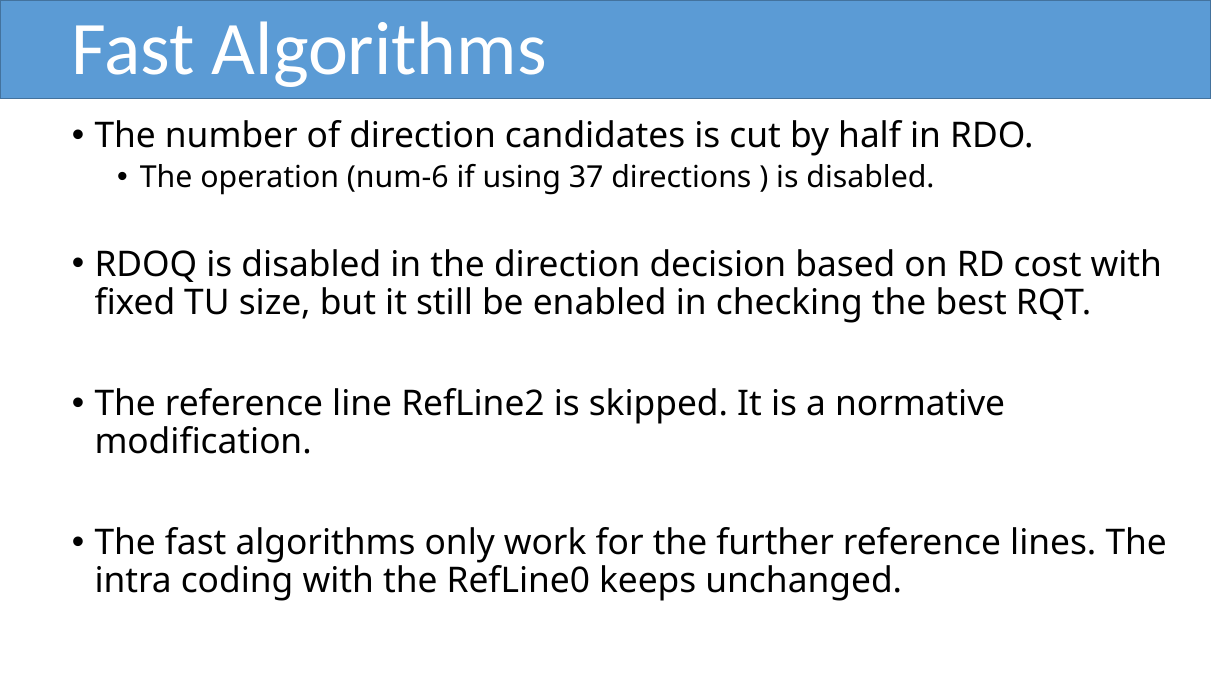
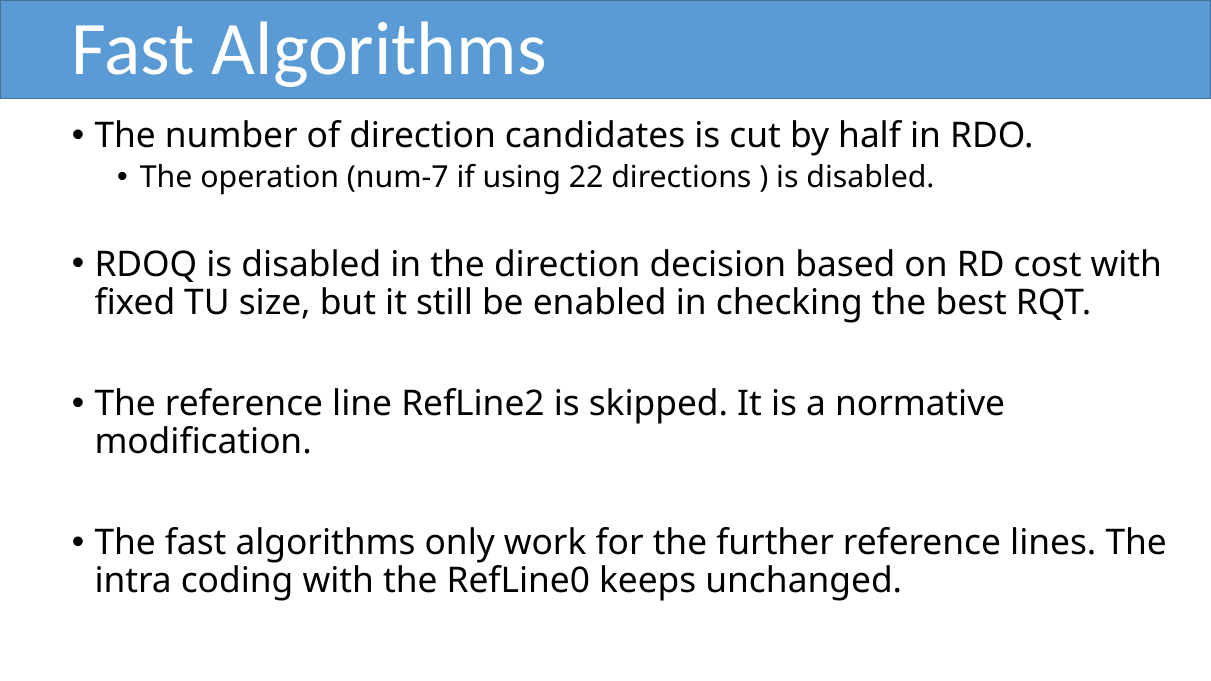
num-6: num-6 -> num-7 (398, 178)
37: 37 -> 22 (586, 178)
